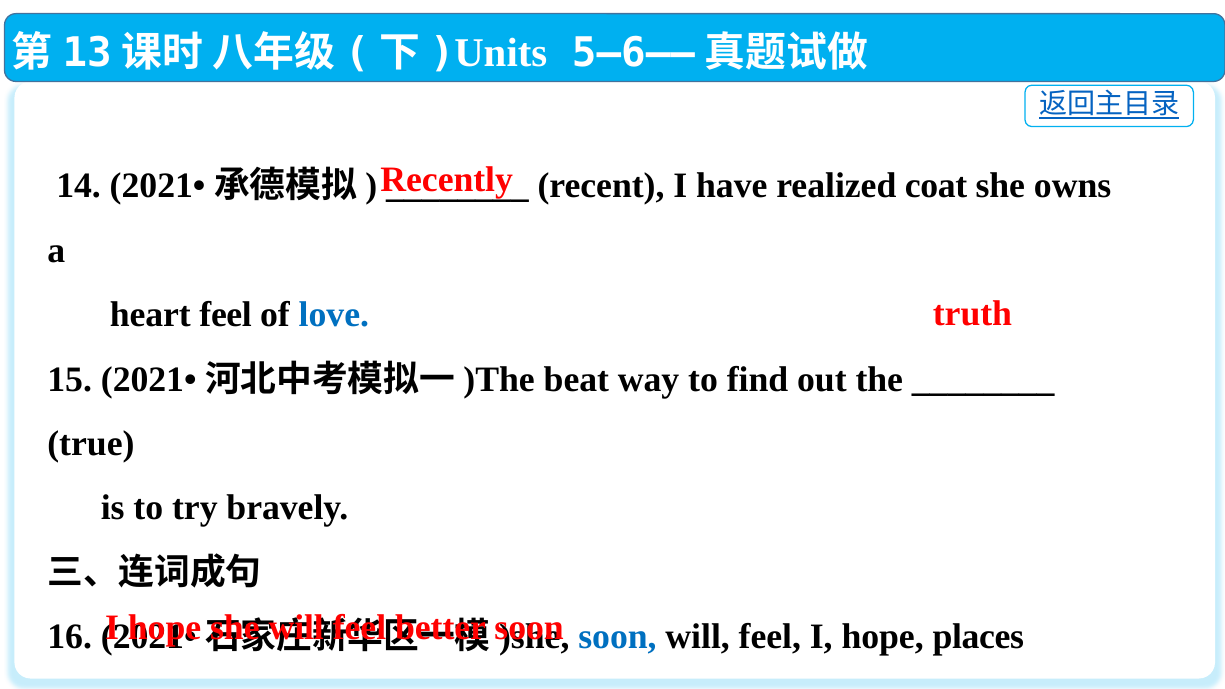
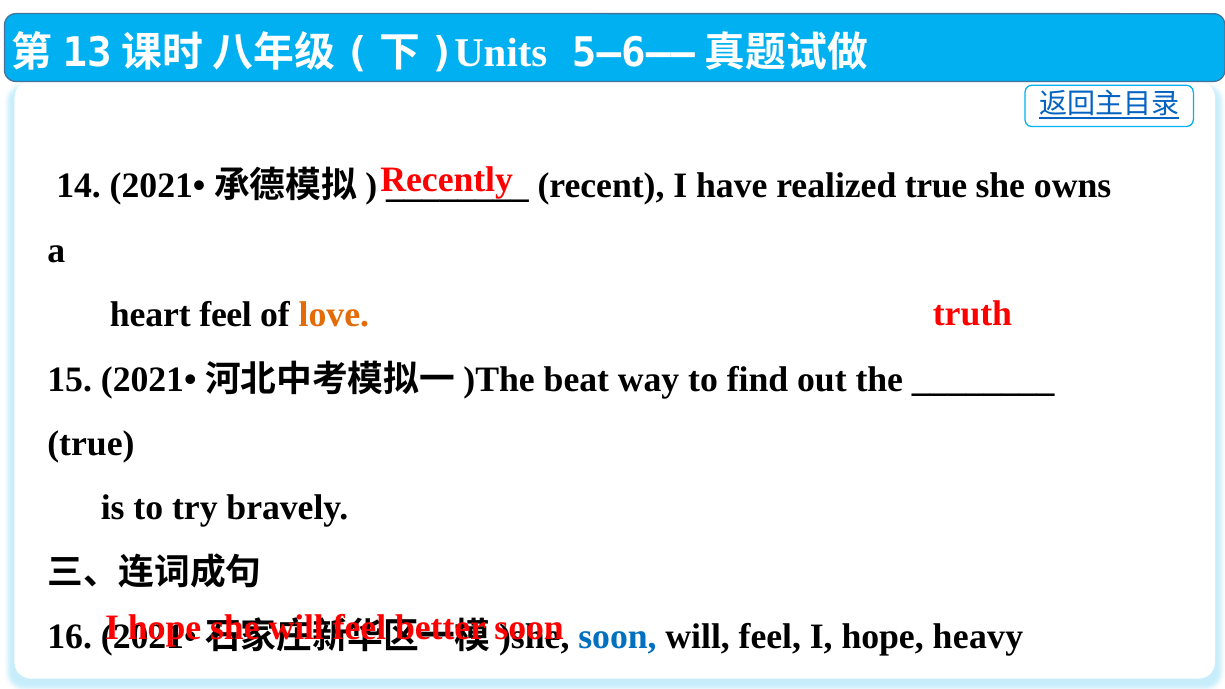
realized coat: coat -> true (936, 186)
love colour: blue -> orange (334, 315)
places: places -> heavy (978, 637)
